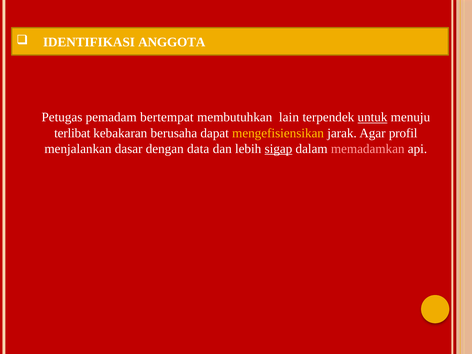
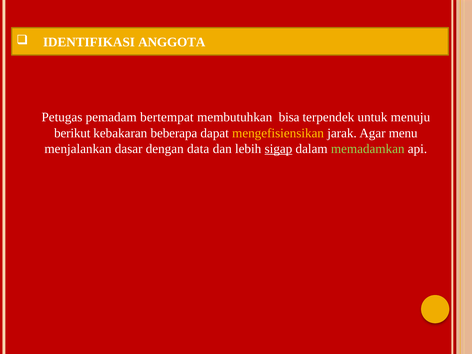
lain: lain -> bisa (289, 117)
untuk underline: present -> none (373, 117)
terlibat: terlibat -> berikut (72, 133)
berusaha: berusaha -> beberapa (174, 133)
profil: profil -> menu (403, 133)
memadamkan colour: pink -> light green (368, 149)
